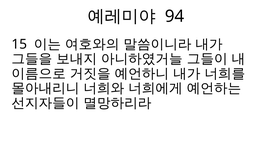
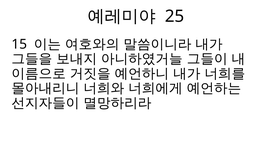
94: 94 -> 25 (175, 16)
